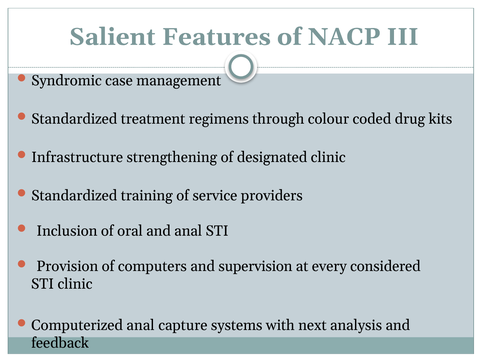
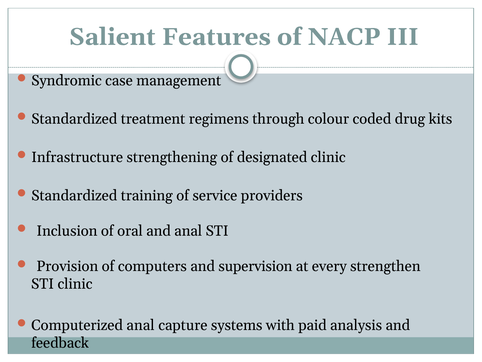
considered: considered -> strengthen (385, 266)
next: next -> paid (312, 325)
